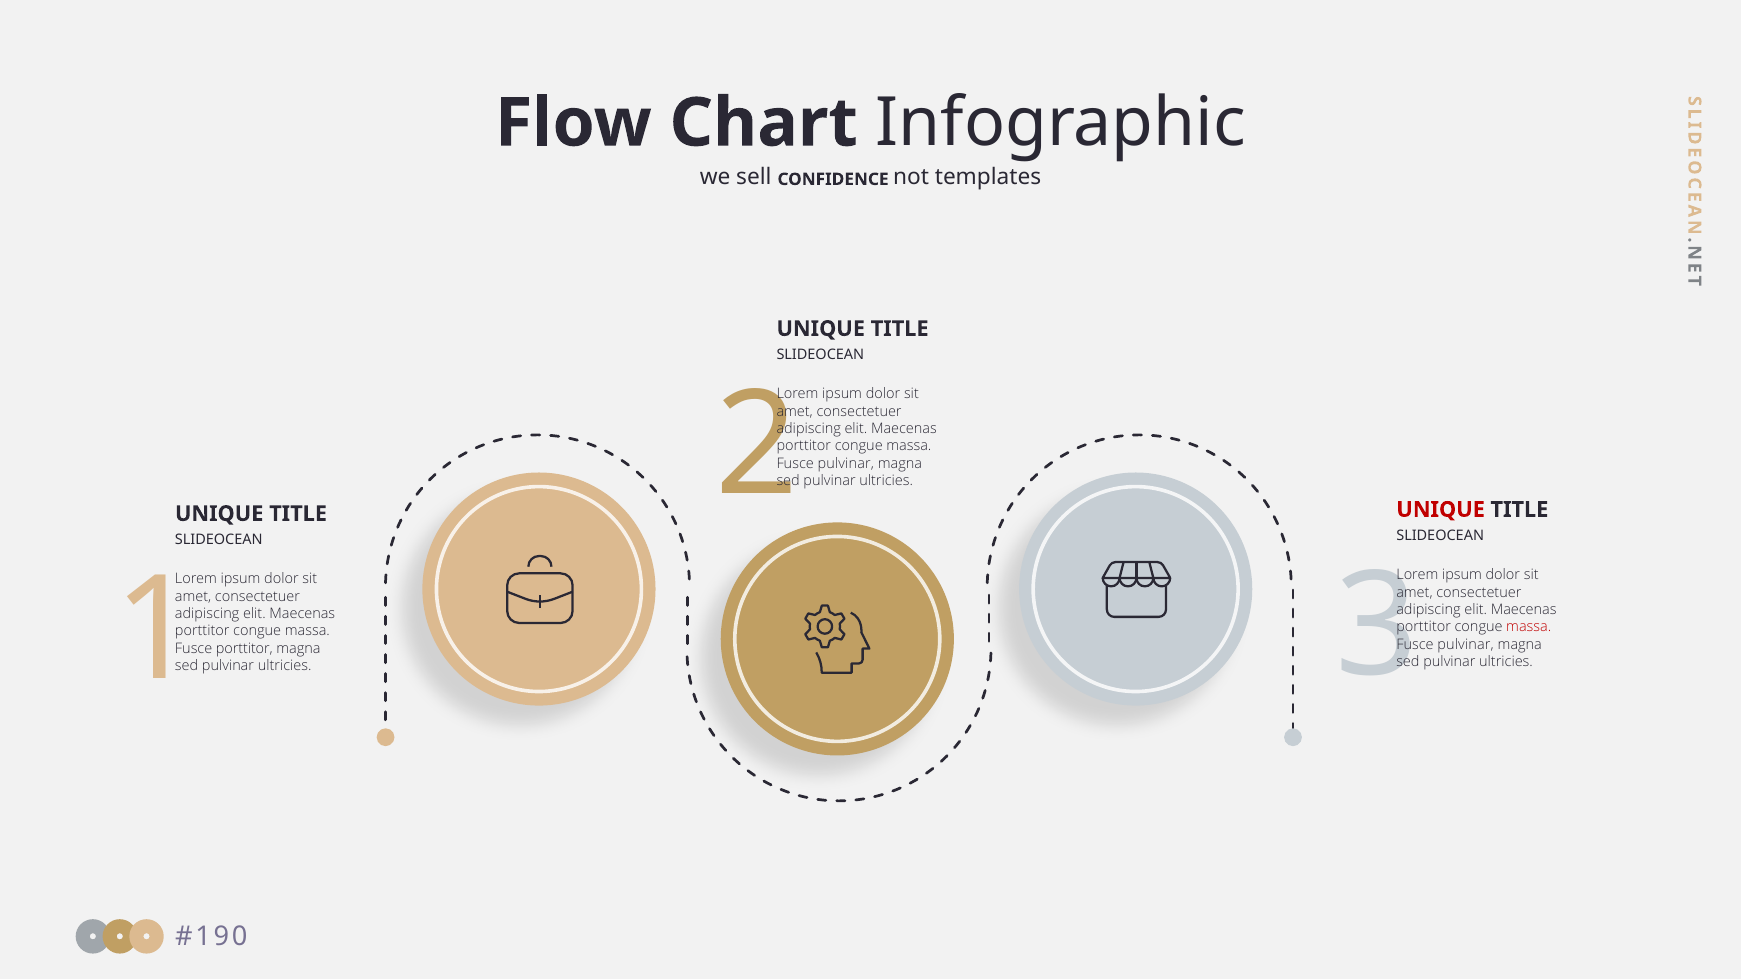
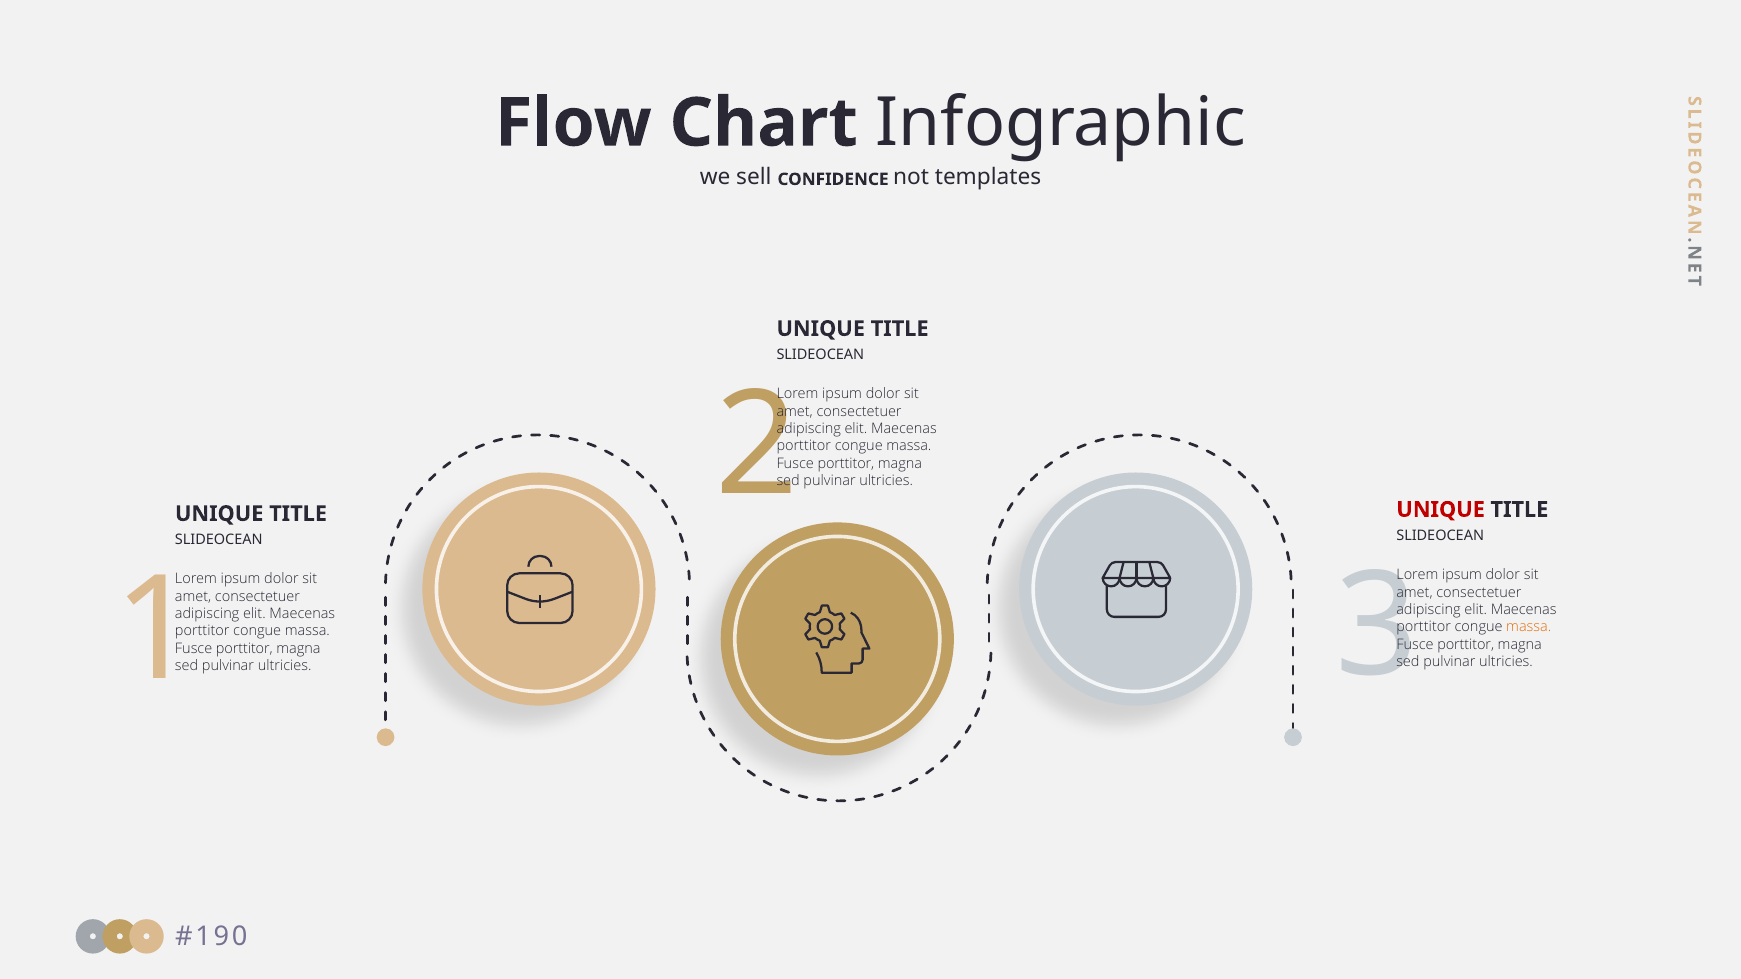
pulvinar: pulvinar -> porttitor (846, 464)
massa colour: red -> orange (1529, 627)
pulvinar: pulvinar -> porttitor (1466, 645)
